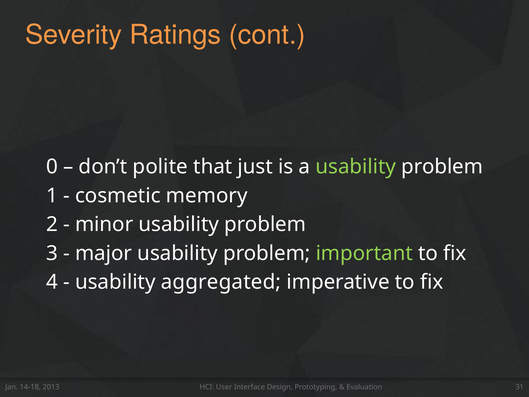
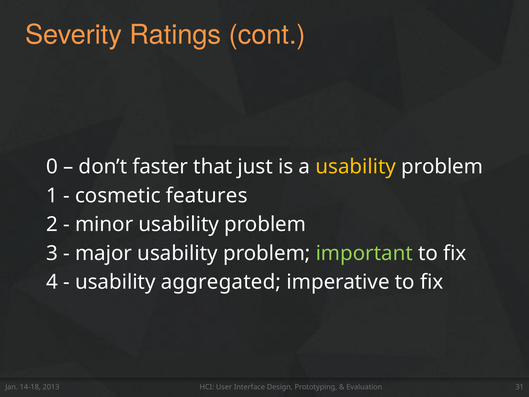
polite: polite -> faster (160, 167)
usability colour: light green -> yellow (356, 167)
memory: memory -> features (207, 196)
